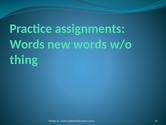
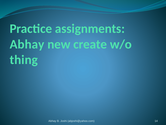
Words: Words -> Abhay (27, 44)
new words: words -> create (90, 44)
